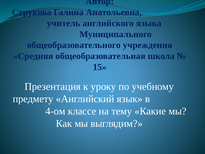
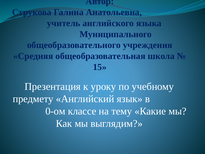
4-ом: 4-ом -> 0-ом (55, 111)
